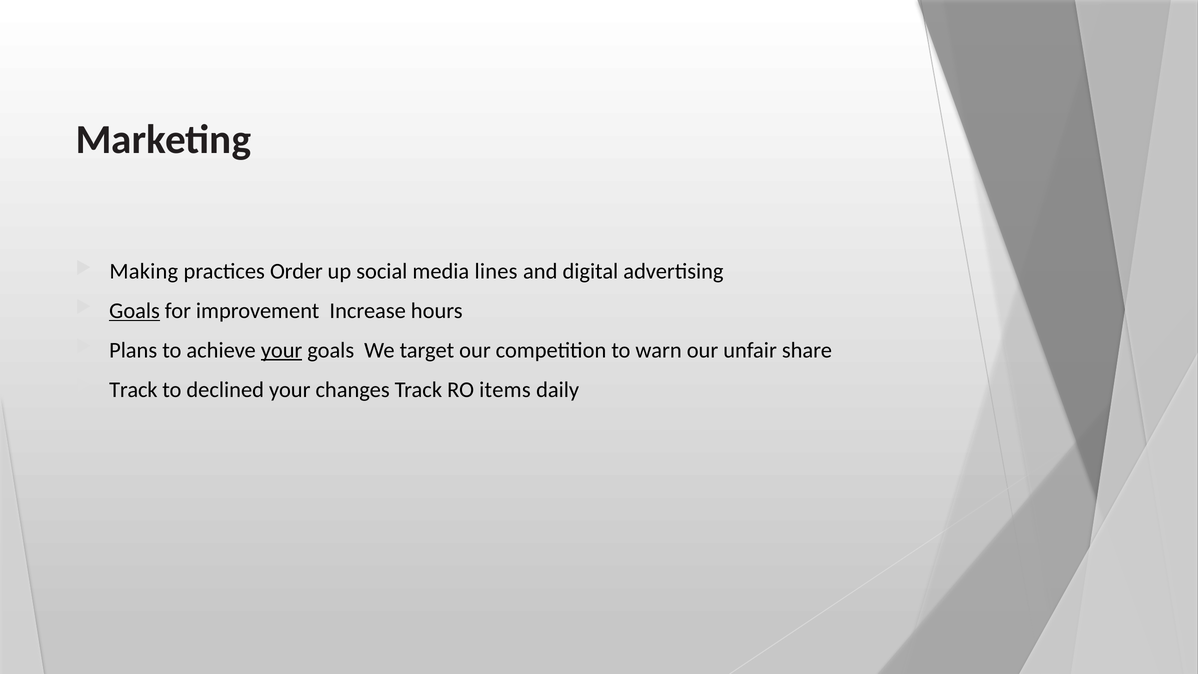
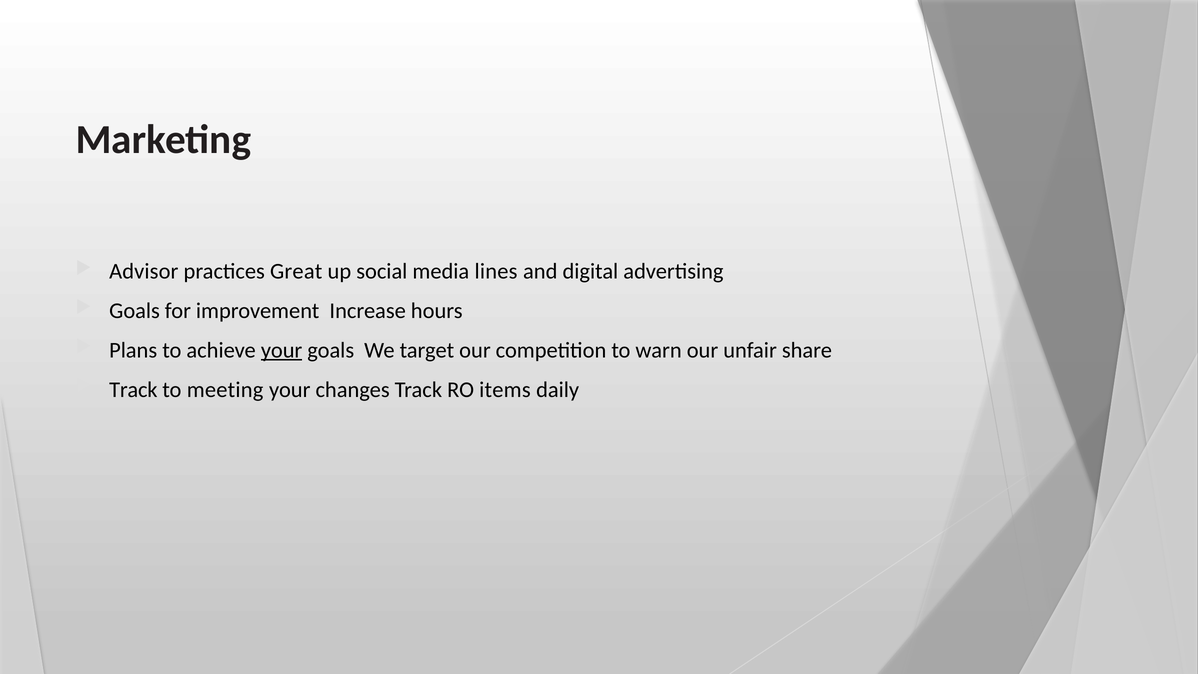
Making: Making -> Advisor (144, 271)
Order: Order -> Great (296, 271)
Goals underline: present -> none (135, 311)
declined: declined -> meeting (225, 390)
